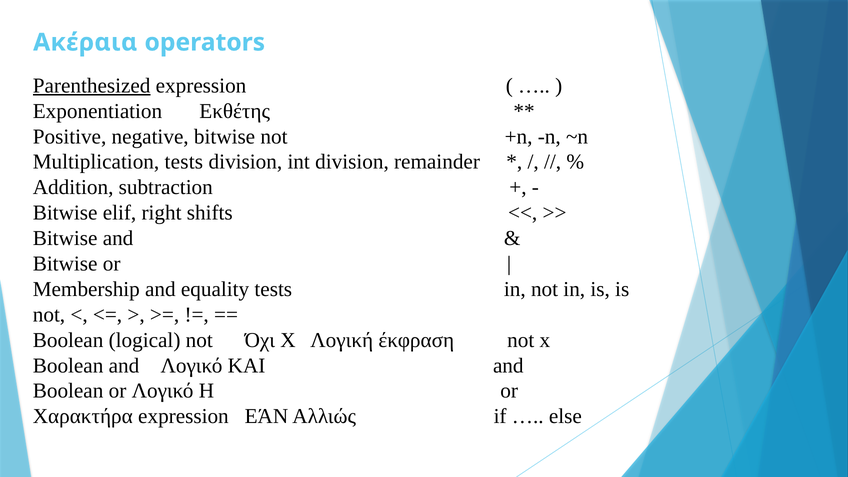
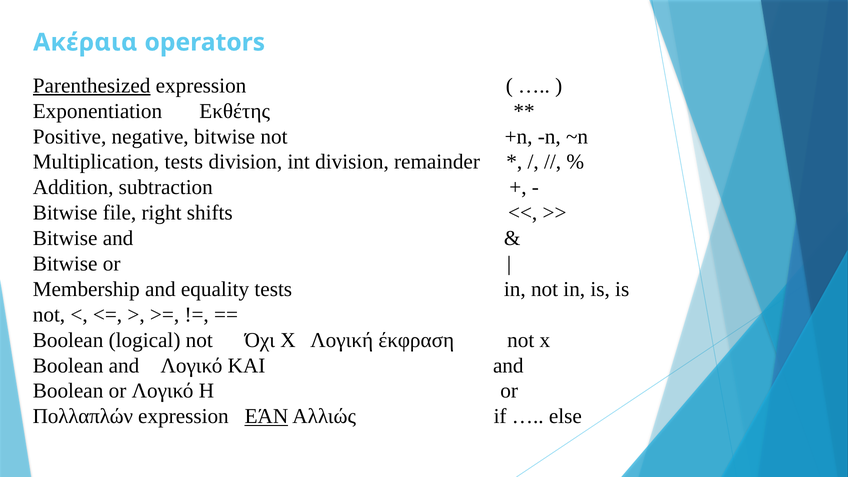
elif: elif -> file (120, 213)
Χαρακτήρα: Χαρακτήρα -> Πολλαπλών (83, 416)
ΕΆΝ underline: none -> present (266, 416)
